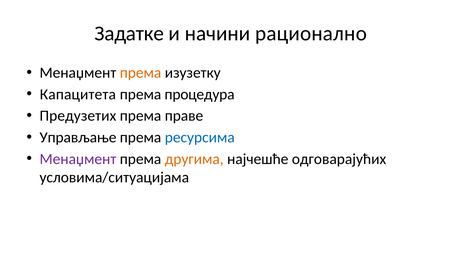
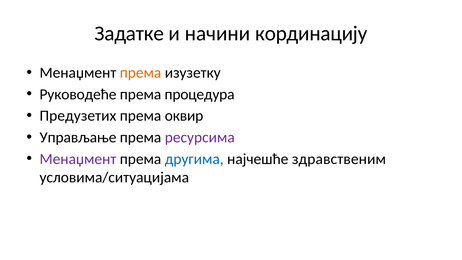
рационално: рационално -> кординацију (311, 34)
Капацитета: Капацитета -> Руководеће (78, 94)
праве: праве -> оквир (184, 116)
ресурсима colour: blue -> purple (200, 137)
другима colour: orange -> blue (194, 159)
одговарајућих: одговарајућих -> здравственим (339, 159)
